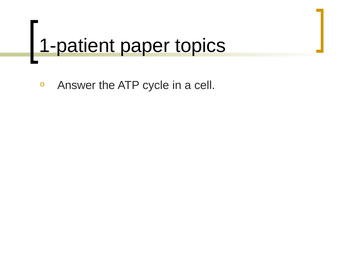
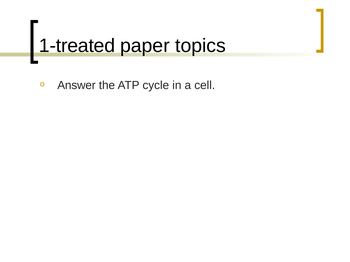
1-patient: 1-patient -> 1-treated (77, 46)
